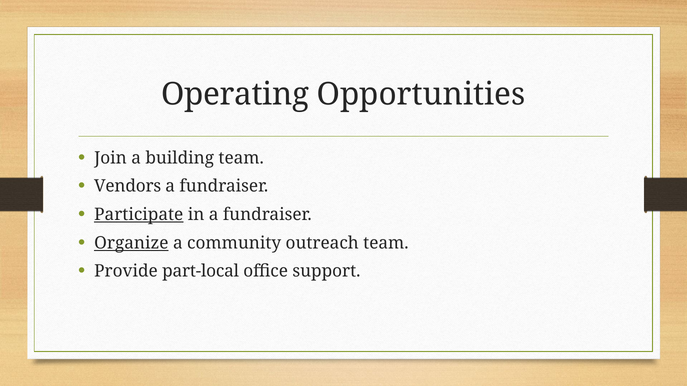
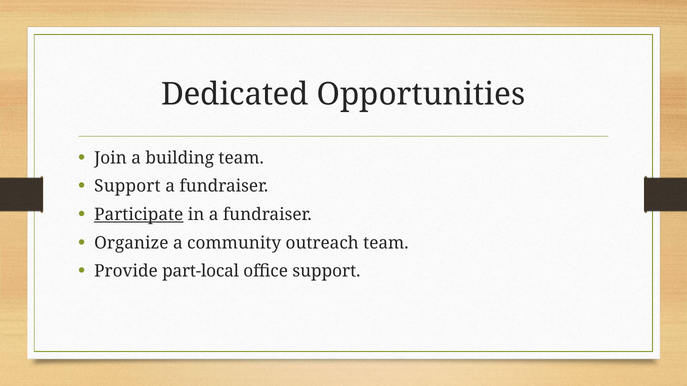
Operating: Operating -> Dedicated (235, 94)
Vendors: Vendors -> Support (127, 187)
Organize underline: present -> none (131, 243)
